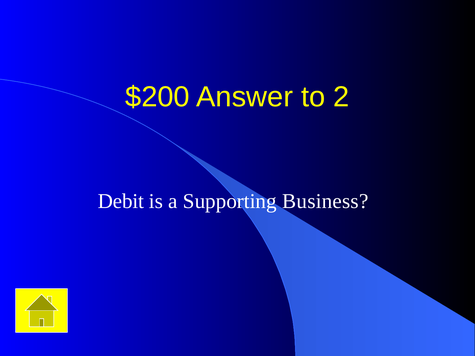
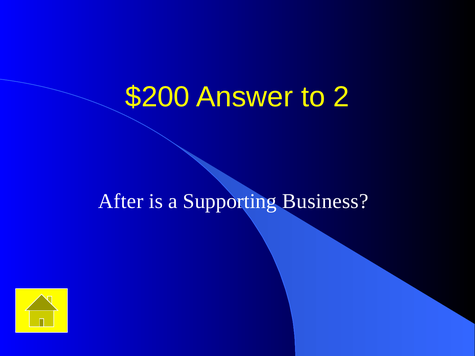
Debit: Debit -> After (121, 201)
